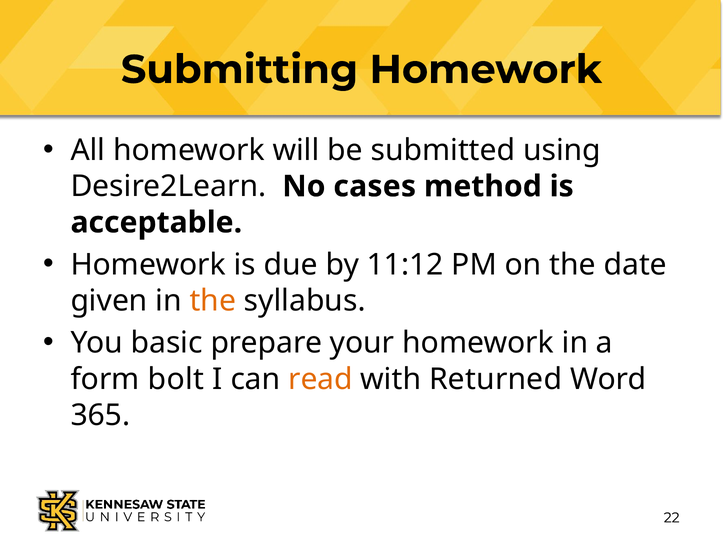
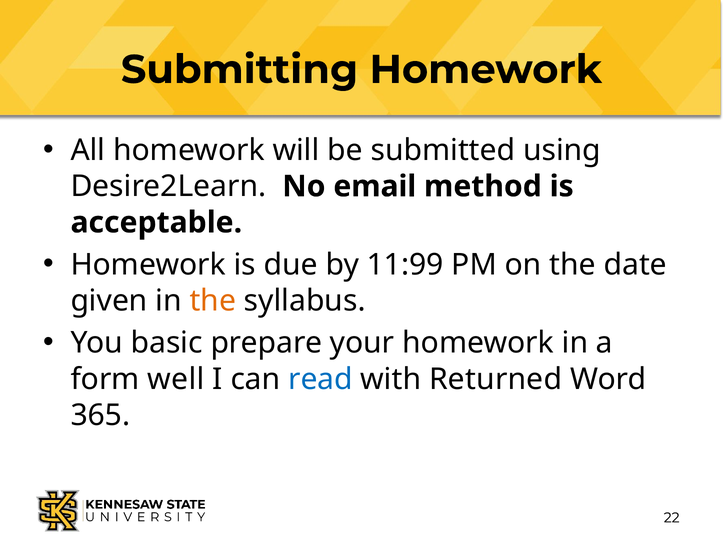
cases: cases -> email (375, 186)
11:12: 11:12 -> 11:99 (405, 265)
bolt: bolt -> well (176, 379)
read colour: orange -> blue (320, 379)
